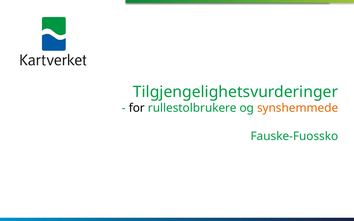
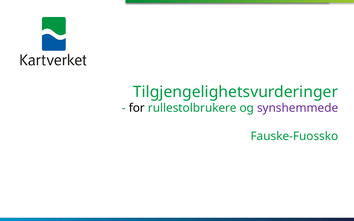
synshemmede colour: orange -> purple (298, 108)
